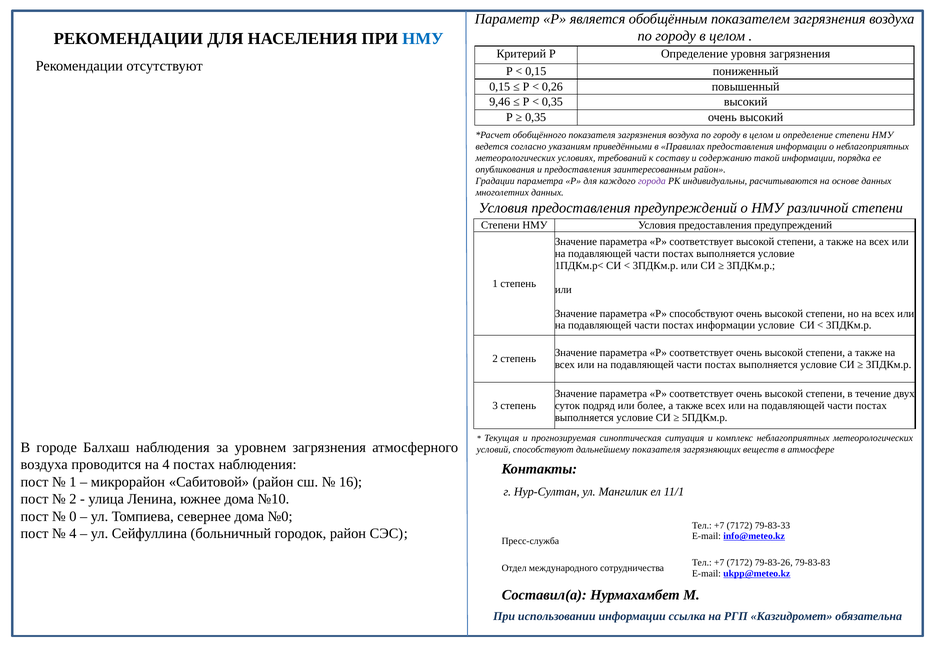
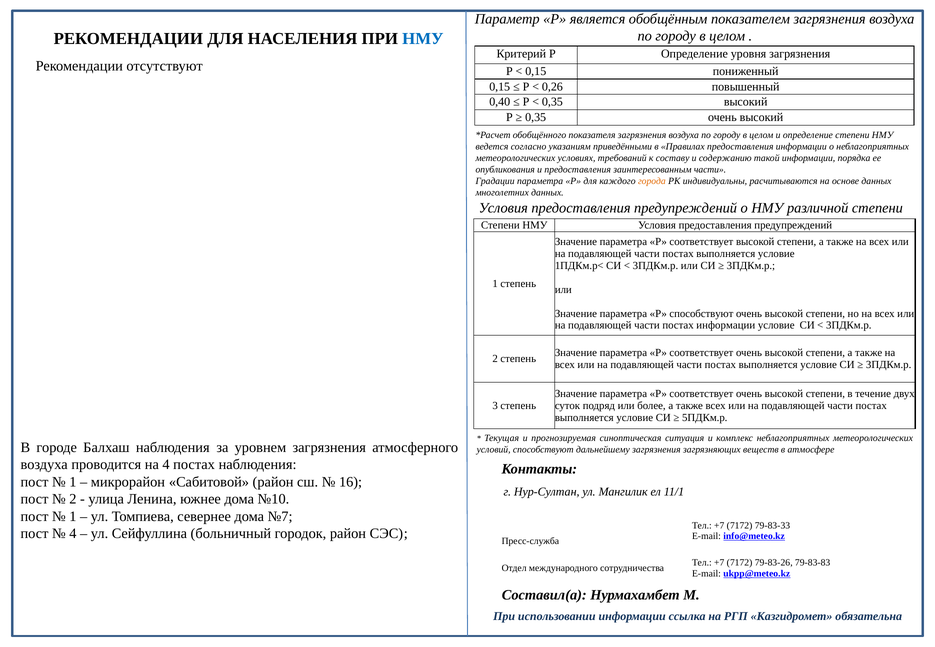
9,46: 9,46 -> 0,40 (500, 102)
заинтересованным район: район -> части (710, 170)
города colour: purple -> orange (652, 181)
дальнейшему показателя: показателя -> загрязнения (656, 450)
0: 0 -> 1 (73, 517)
№0: №0 -> №7 (280, 517)
